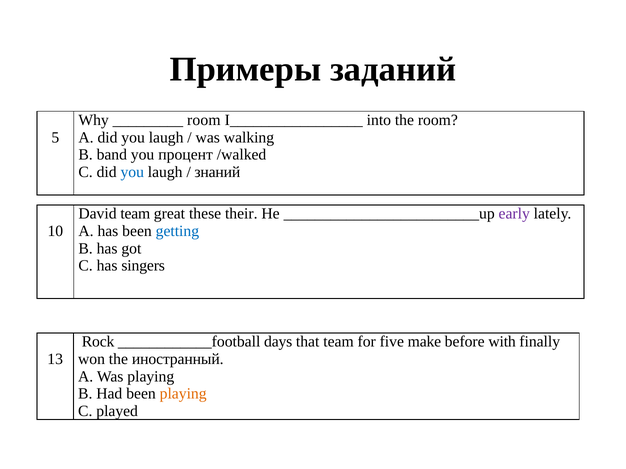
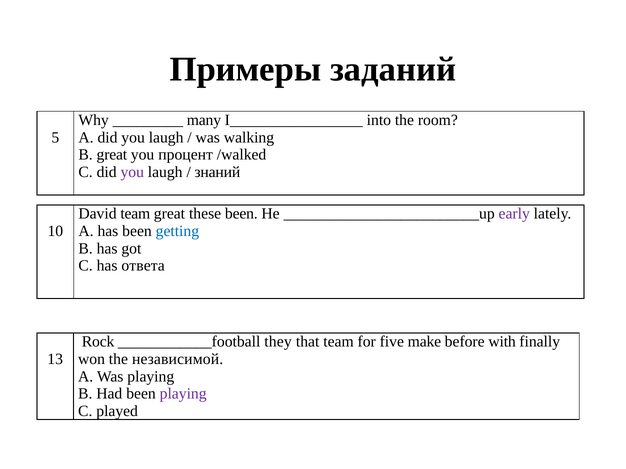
room: room -> many (204, 120)
B band: band -> great (112, 155)
you colour: blue -> purple (132, 172)
these their: their -> been (241, 214)
singers: singers -> ответа (143, 266)
days: days -> they (278, 342)
иностранный: иностранный -> независимой (178, 359)
playing colour: orange -> purple (183, 394)
